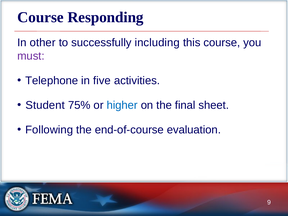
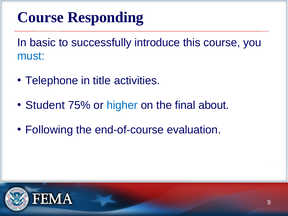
other: other -> basic (43, 43)
including: including -> introduce (157, 43)
must colour: purple -> blue (31, 56)
five: five -> title (102, 81)
sheet: sheet -> about (214, 105)
